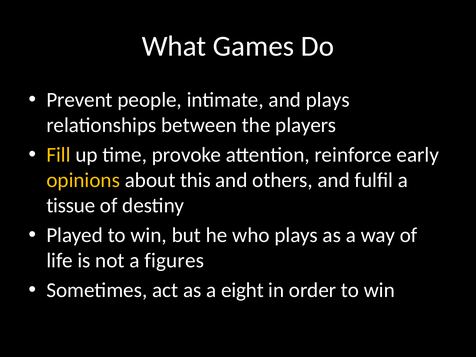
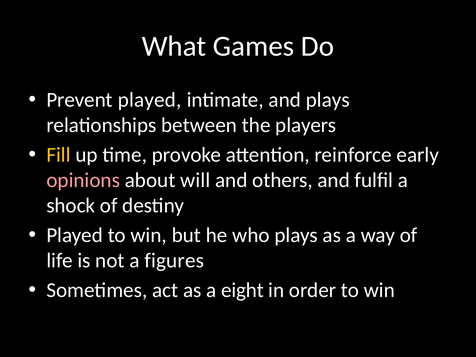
Prevent people: people -> played (150, 100)
opinions colour: yellow -> pink (83, 180)
this: this -> will (195, 180)
tissue: tissue -> shock (71, 206)
